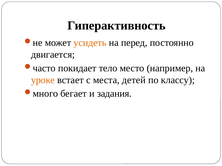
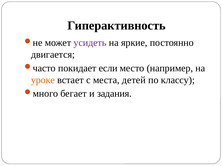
усидеть colour: orange -> purple (90, 43)
перед: перед -> яркие (134, 43)
тело: тело -> если (108, 68)
